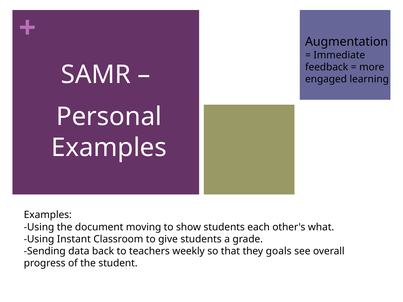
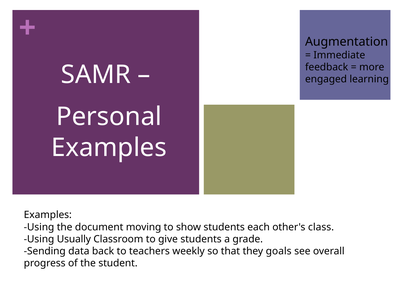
what: what -> class (321, 227)
Instant: Instant -> Usually (74, 239)
